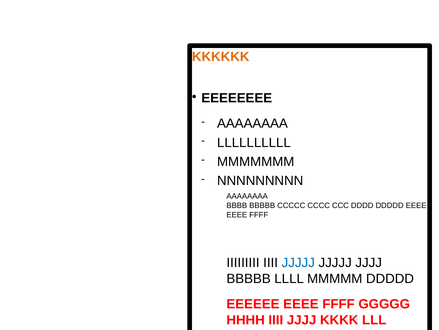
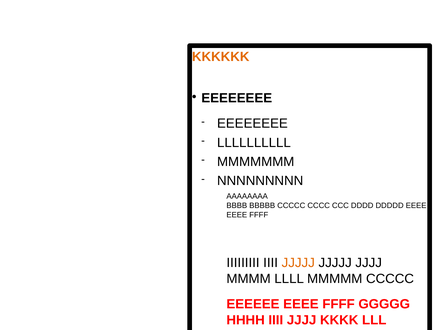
AAAAAAAA: AAAAAAAA -> EEEEEEEE (252, 123)
JJJJJ colour: blue -> orange (298, 262)
BBBBB: BBBBB -> MMMM (249, 278)
MMMMM DDDDD: DDDDD -> CCCCC (390, 278)
